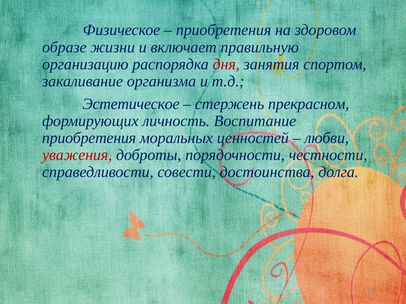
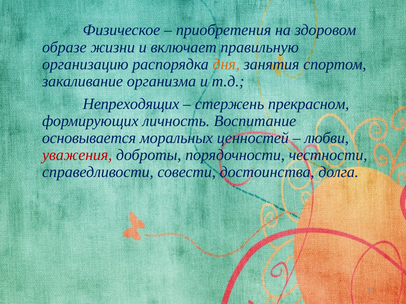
дня colour: red -> orange (226, 64)
Эстетическое: Эстетическое -> Непреходящих (131, 104)
приобретения: приобретения -> основывается (89, 138)
